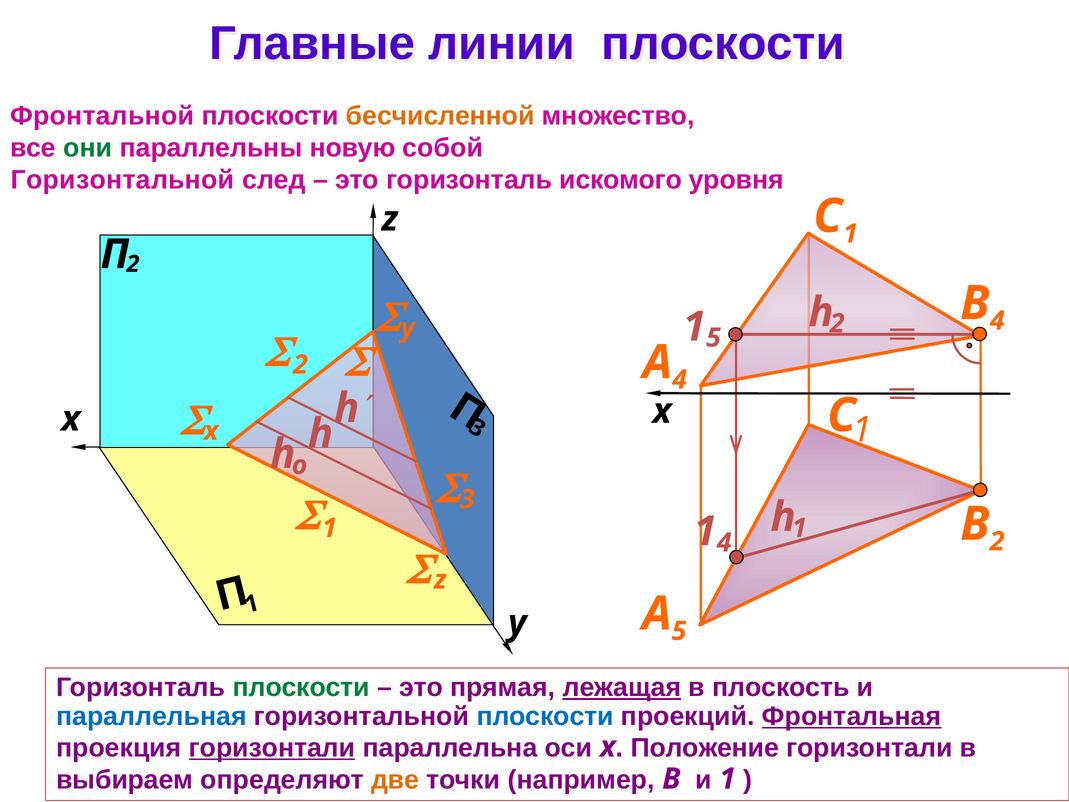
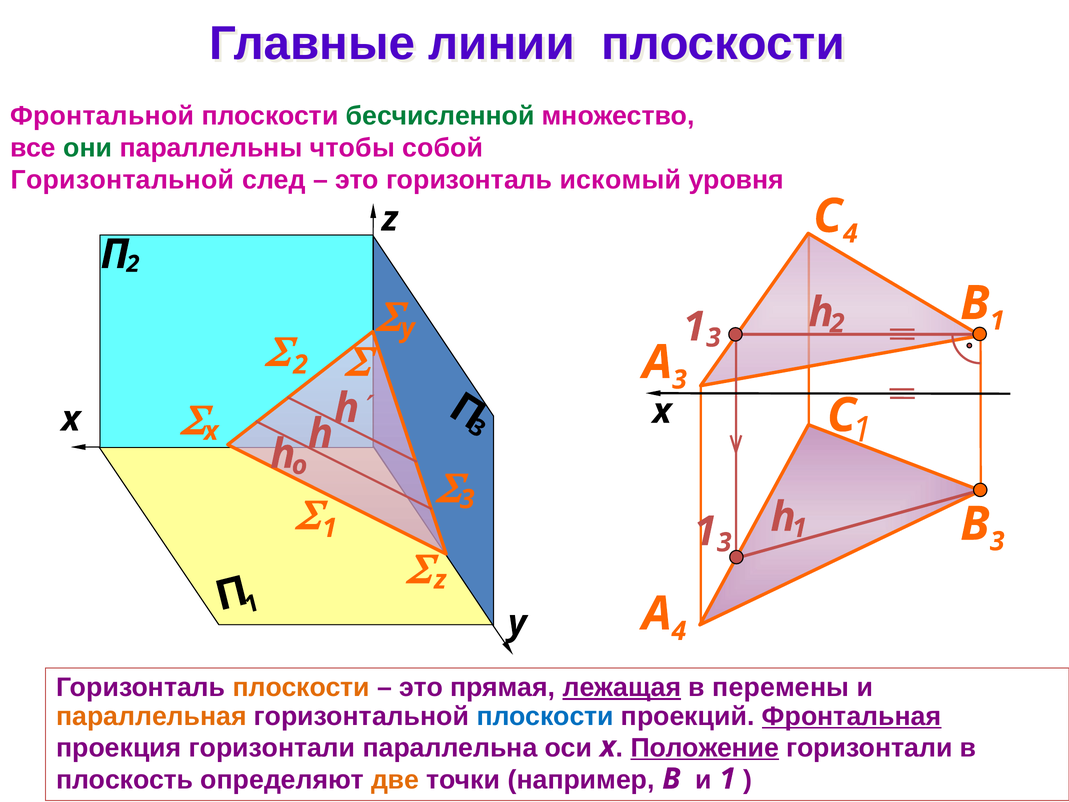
бесчисленной colour: orange -> green (440, 116)
новую: новую -> чтобы (352, 148)
искомого: искомого -> искомый (620, 180)
1: 1 -> 4 (850, 234)
4: 4 -> 1 (997, 321)
5: 5 -> 3 (713, 338)
А 4: 4 -> 3 (680, 380)
В 2: 2 -> 3 (997, 541)
4: 4 -> 3 (724, 542)
А 5: 5 -> 4 (679, 631)
плоскости colour: green -> orange (301, 687)
плоскость: плоскость -> перемены (781, 687)
параллельная colour: blue -> orange (151, 716)
горизонтали underline: present -> none (272, 748)
Положение underline: none -> present (705, 748)
выбираем: выбираем -> плоскость (125, 780)
